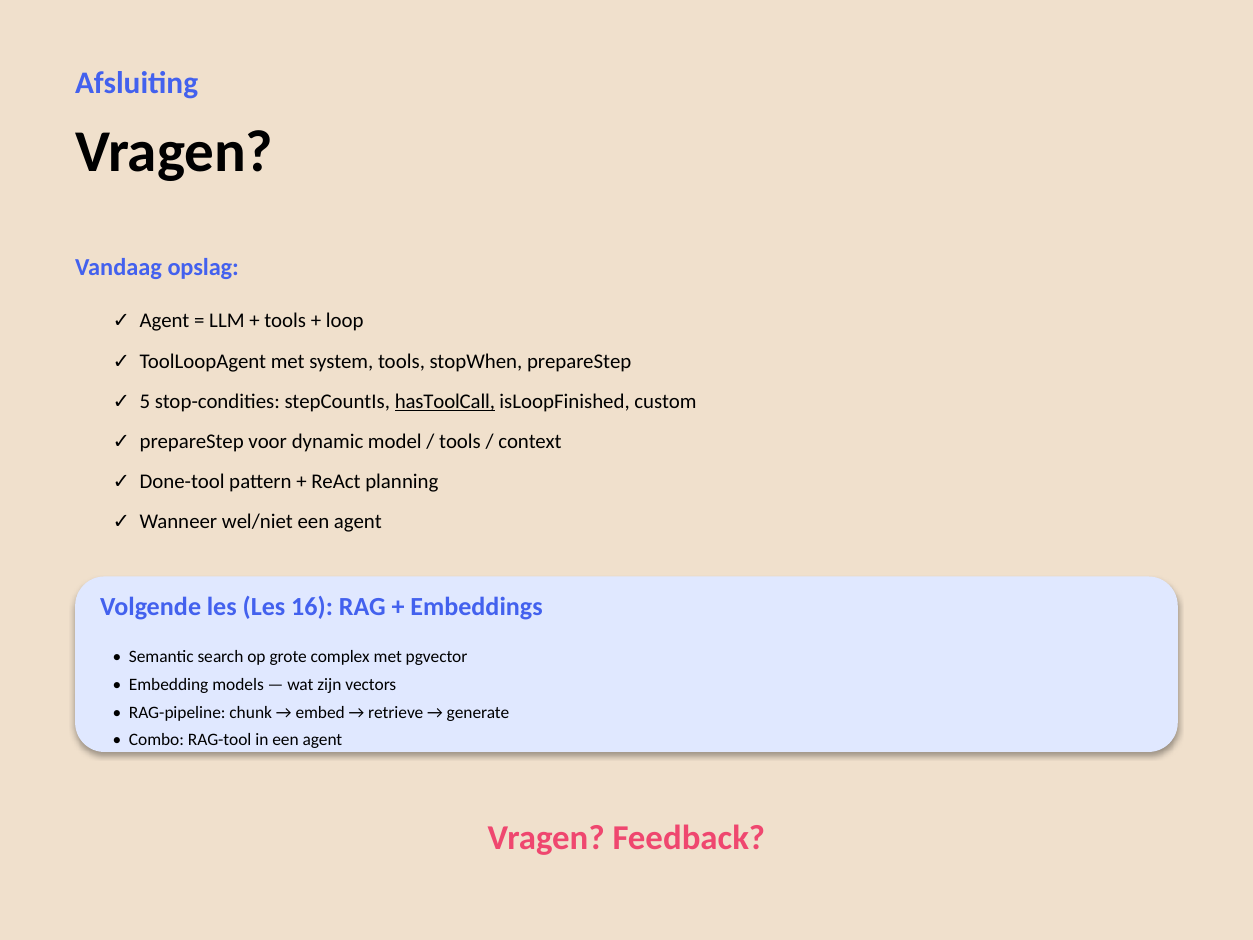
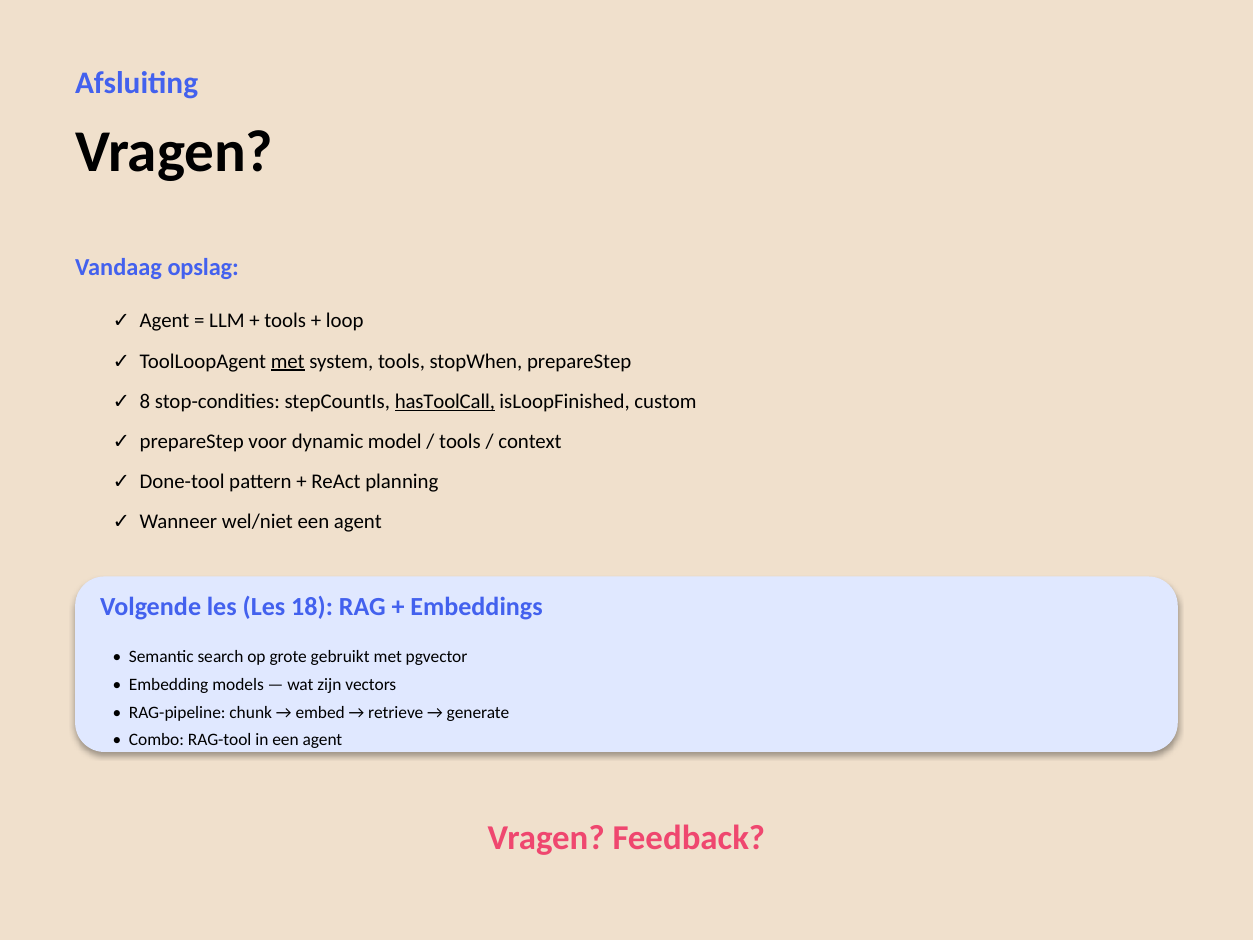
met underline: none -> present (288, 361)
5: 5 -> 8 (145, 401)
16: 16 -> 18 (312, 606)
complex: complex -> gebruikt (340, 657)
